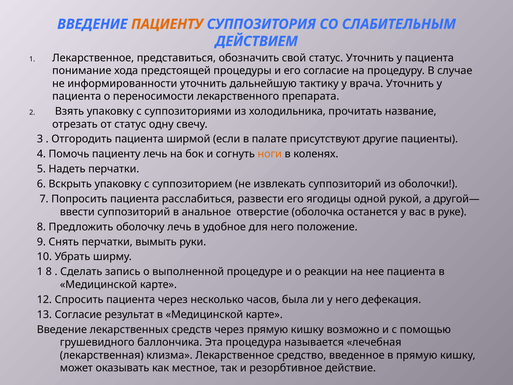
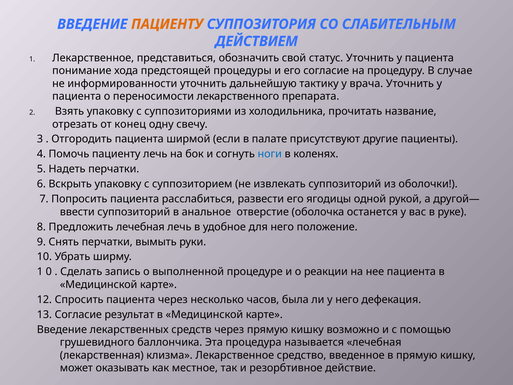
от статус: статус -> конец (130, 124)
ноги colour: orange -> blue (270, 154)
Предложить оболочку: оболочку -> лечебная (140, 227)
1 8: 8 -> 0 (49, 272)
